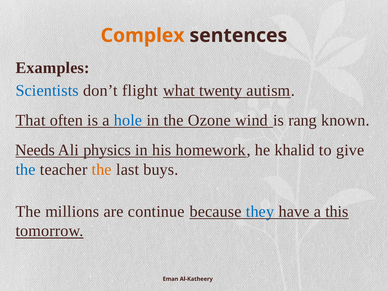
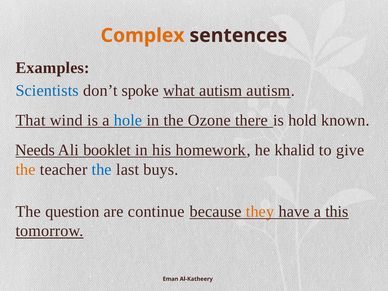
flight: flight -> spoke (140, 91)
what twenty: twenty -> autism (221, 91)
often: often -> wind (66, 120)
wind: wind -> there (251, 120)
rang: rang -> hold (303, 120)
physics: physics -> booklet (107, 150)
the colour: blue -> orange (25, 169)
the colour: orange -> blue (102, 169)
millions: millions -> question (72, 211)
they colour: blue -> orange (260, 211)
